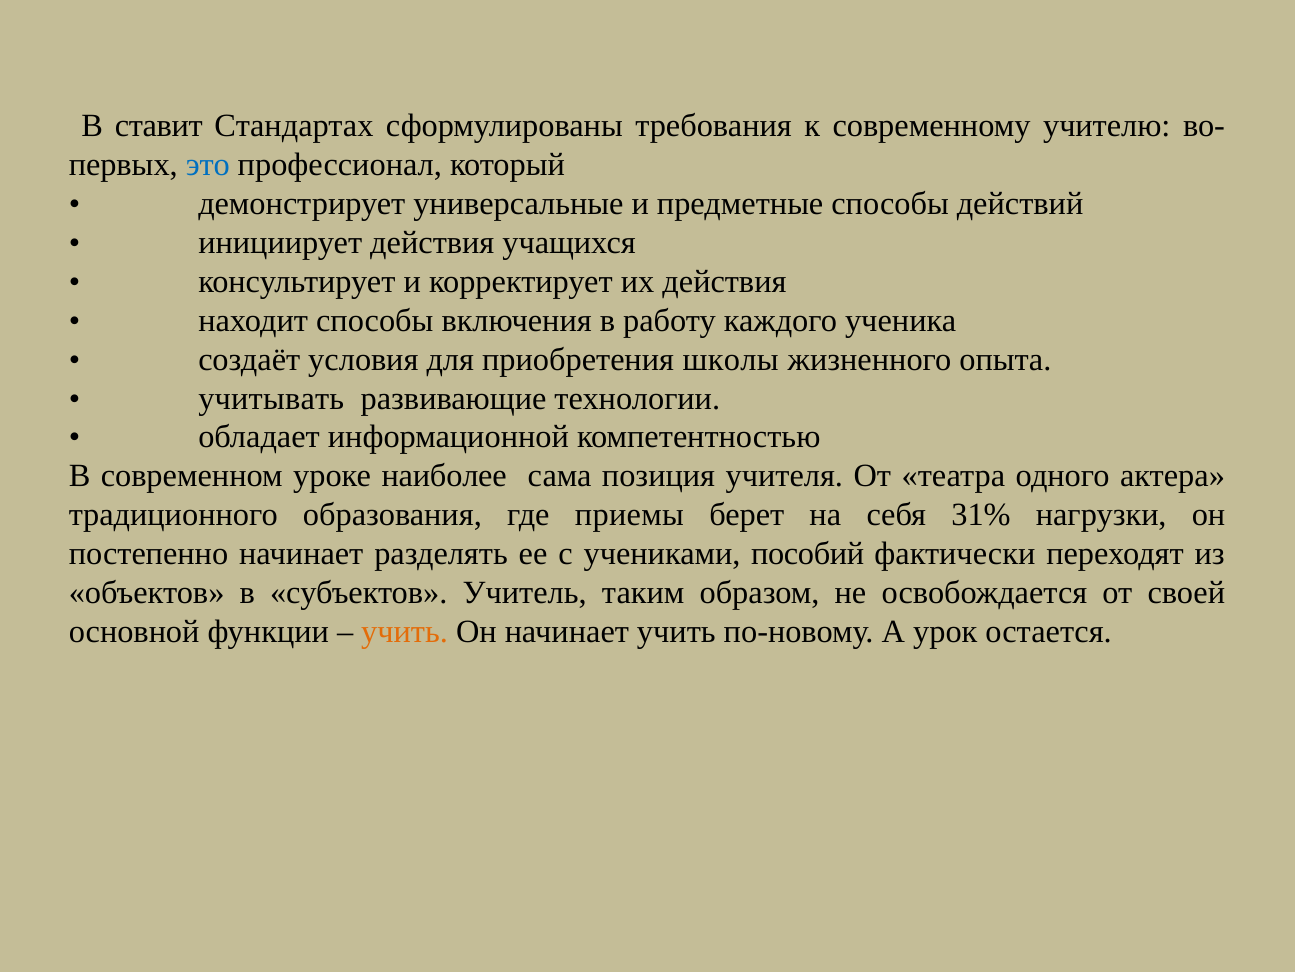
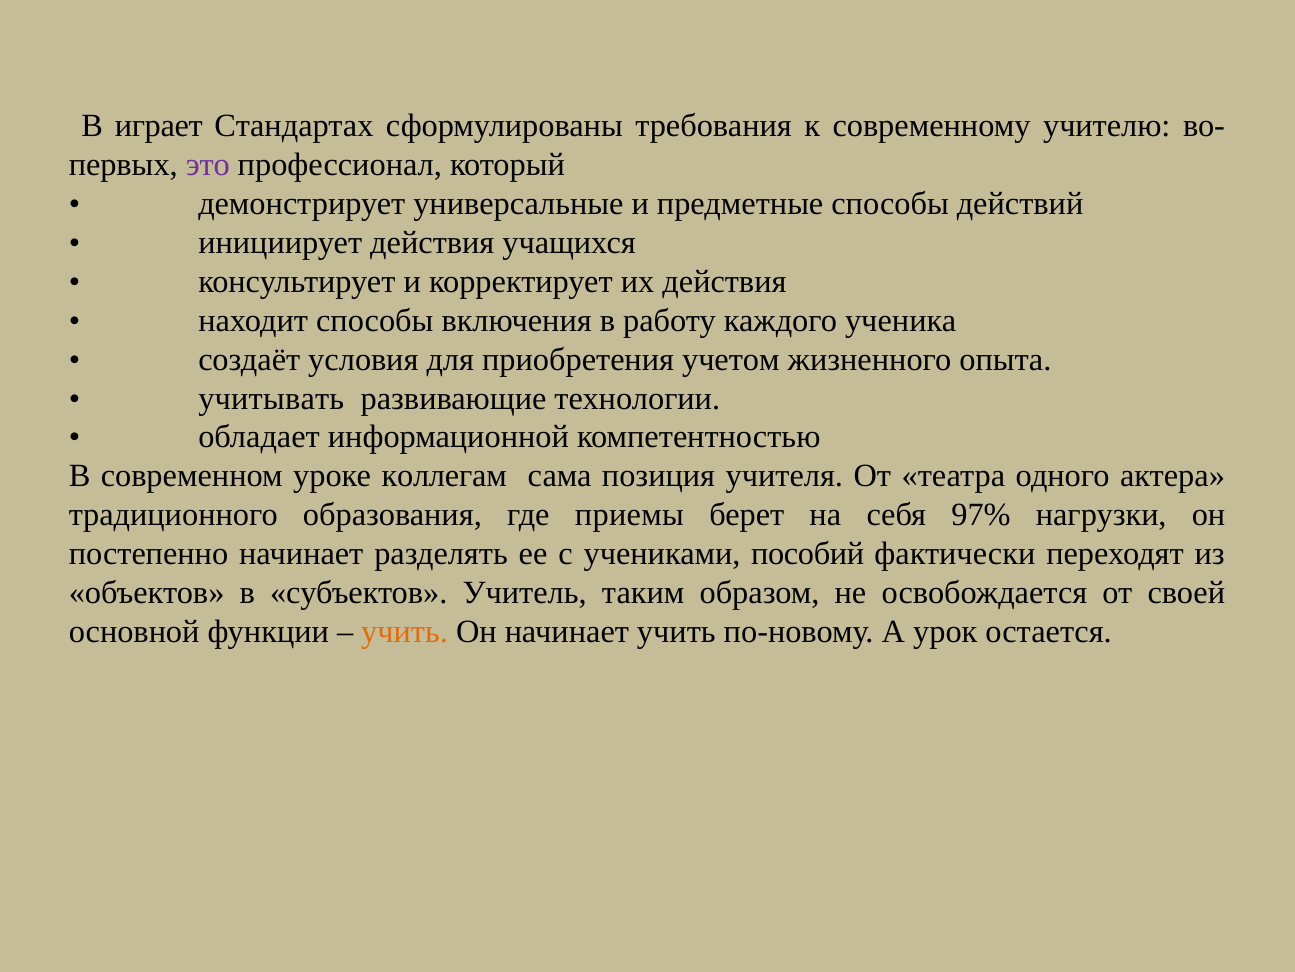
ставит: ставит -> играет (159, 126)
это colour: blue -> purple (208, 165)
школы: школы -> учетом (731, 359)
наиболее: наиболее -> коллегам (444, 476)
31%: 31% -> 97% (981, 515)
